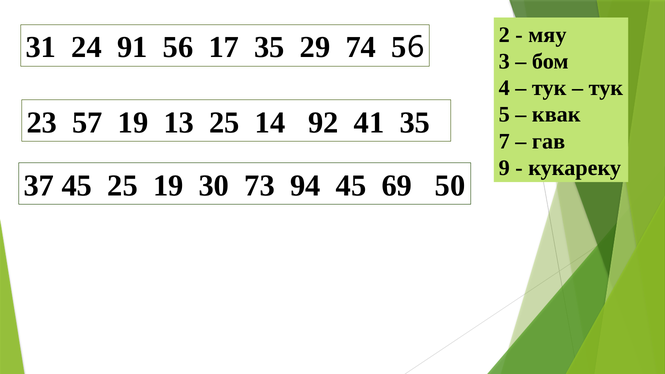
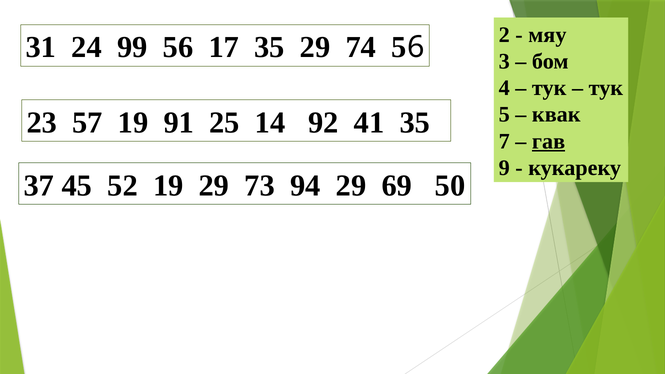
91: 91 -> 99 (132, 47)
13: 13 -> 91 (179, 123)
гав underline: none -> present (549, 141)
45 25: 25 -> 52 (123, 186)
19 30: 30 -> 29 (214, 186)
94 45: 45 -> 29 (351, 186)
